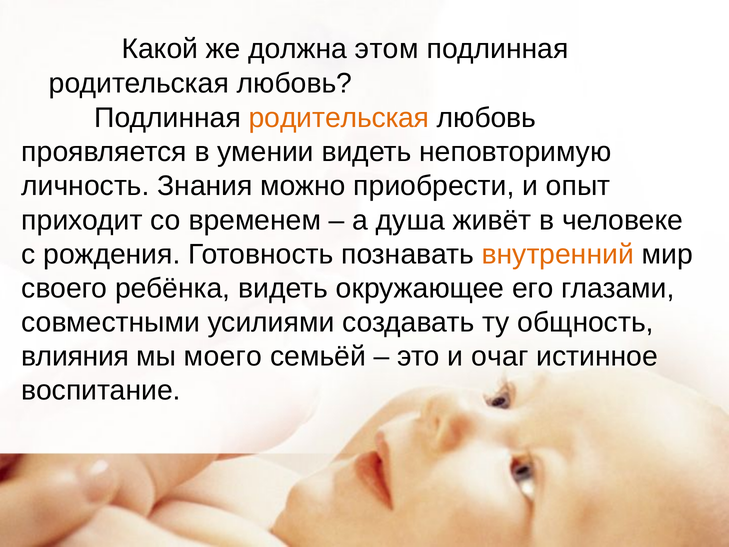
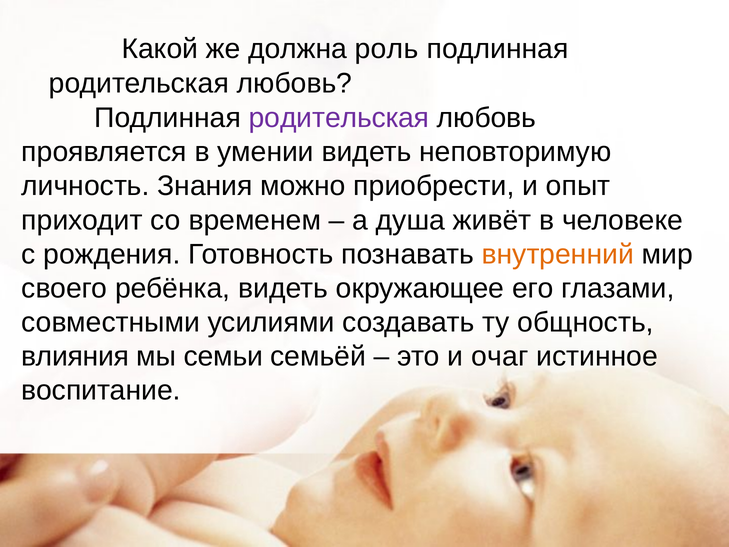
этом: этом -> роль (387, 49)
родительская colour: orange -> purple (339, 118)
моего: моего -> семьи (223, 356)
